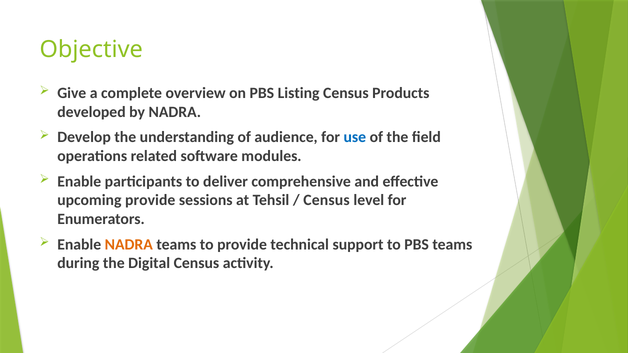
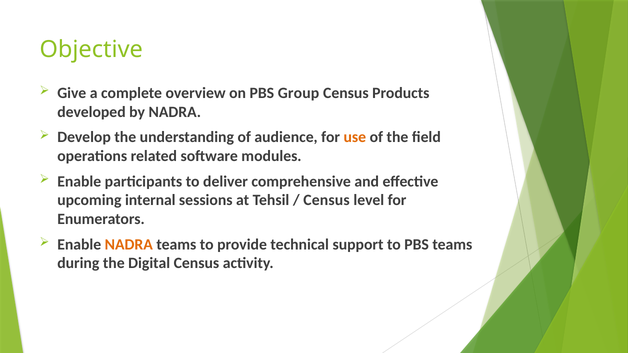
Listing: Listing -> Group (299, 93)
use colour: blue -> orange (355, 137)
upcoming provide: provide -> internal (150, 200)
